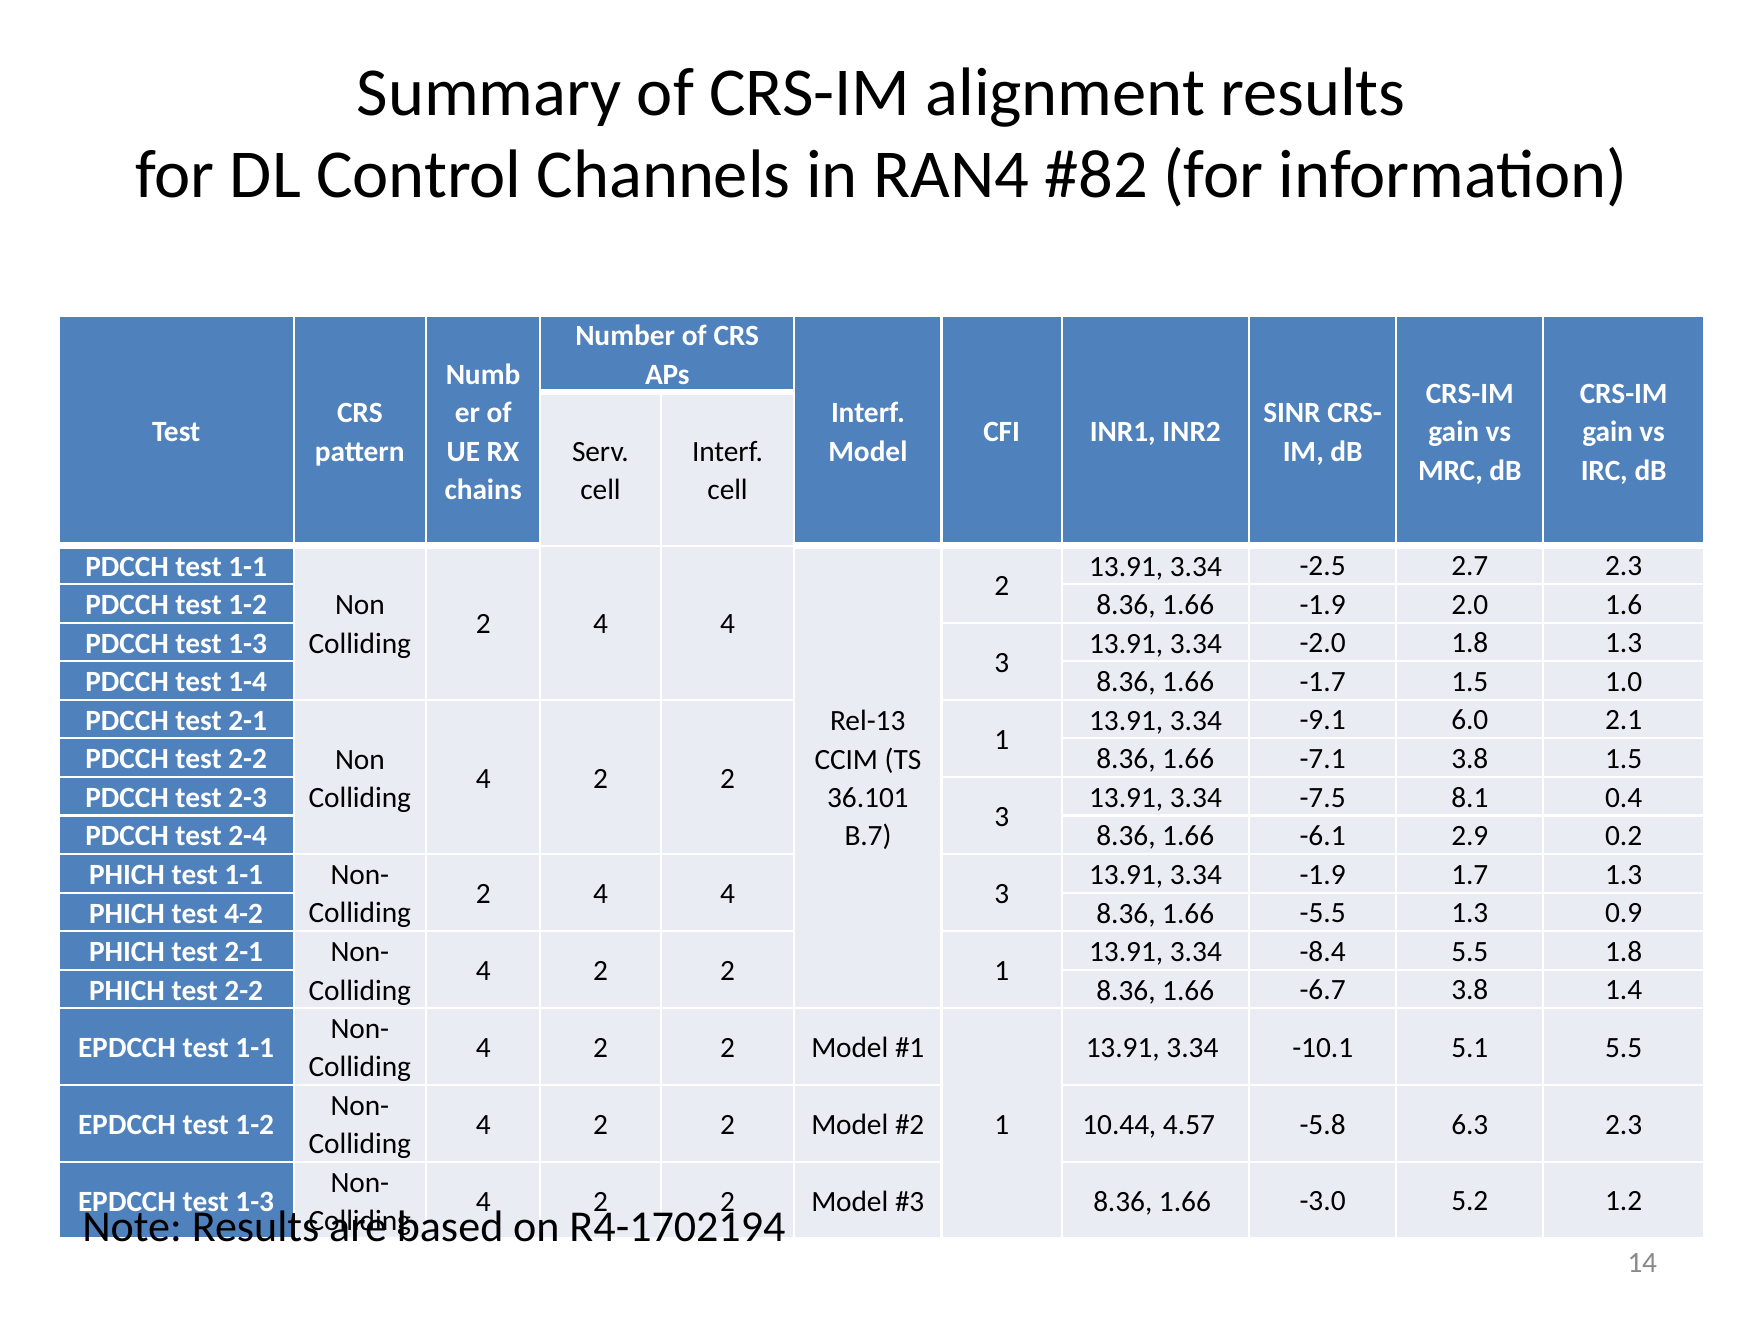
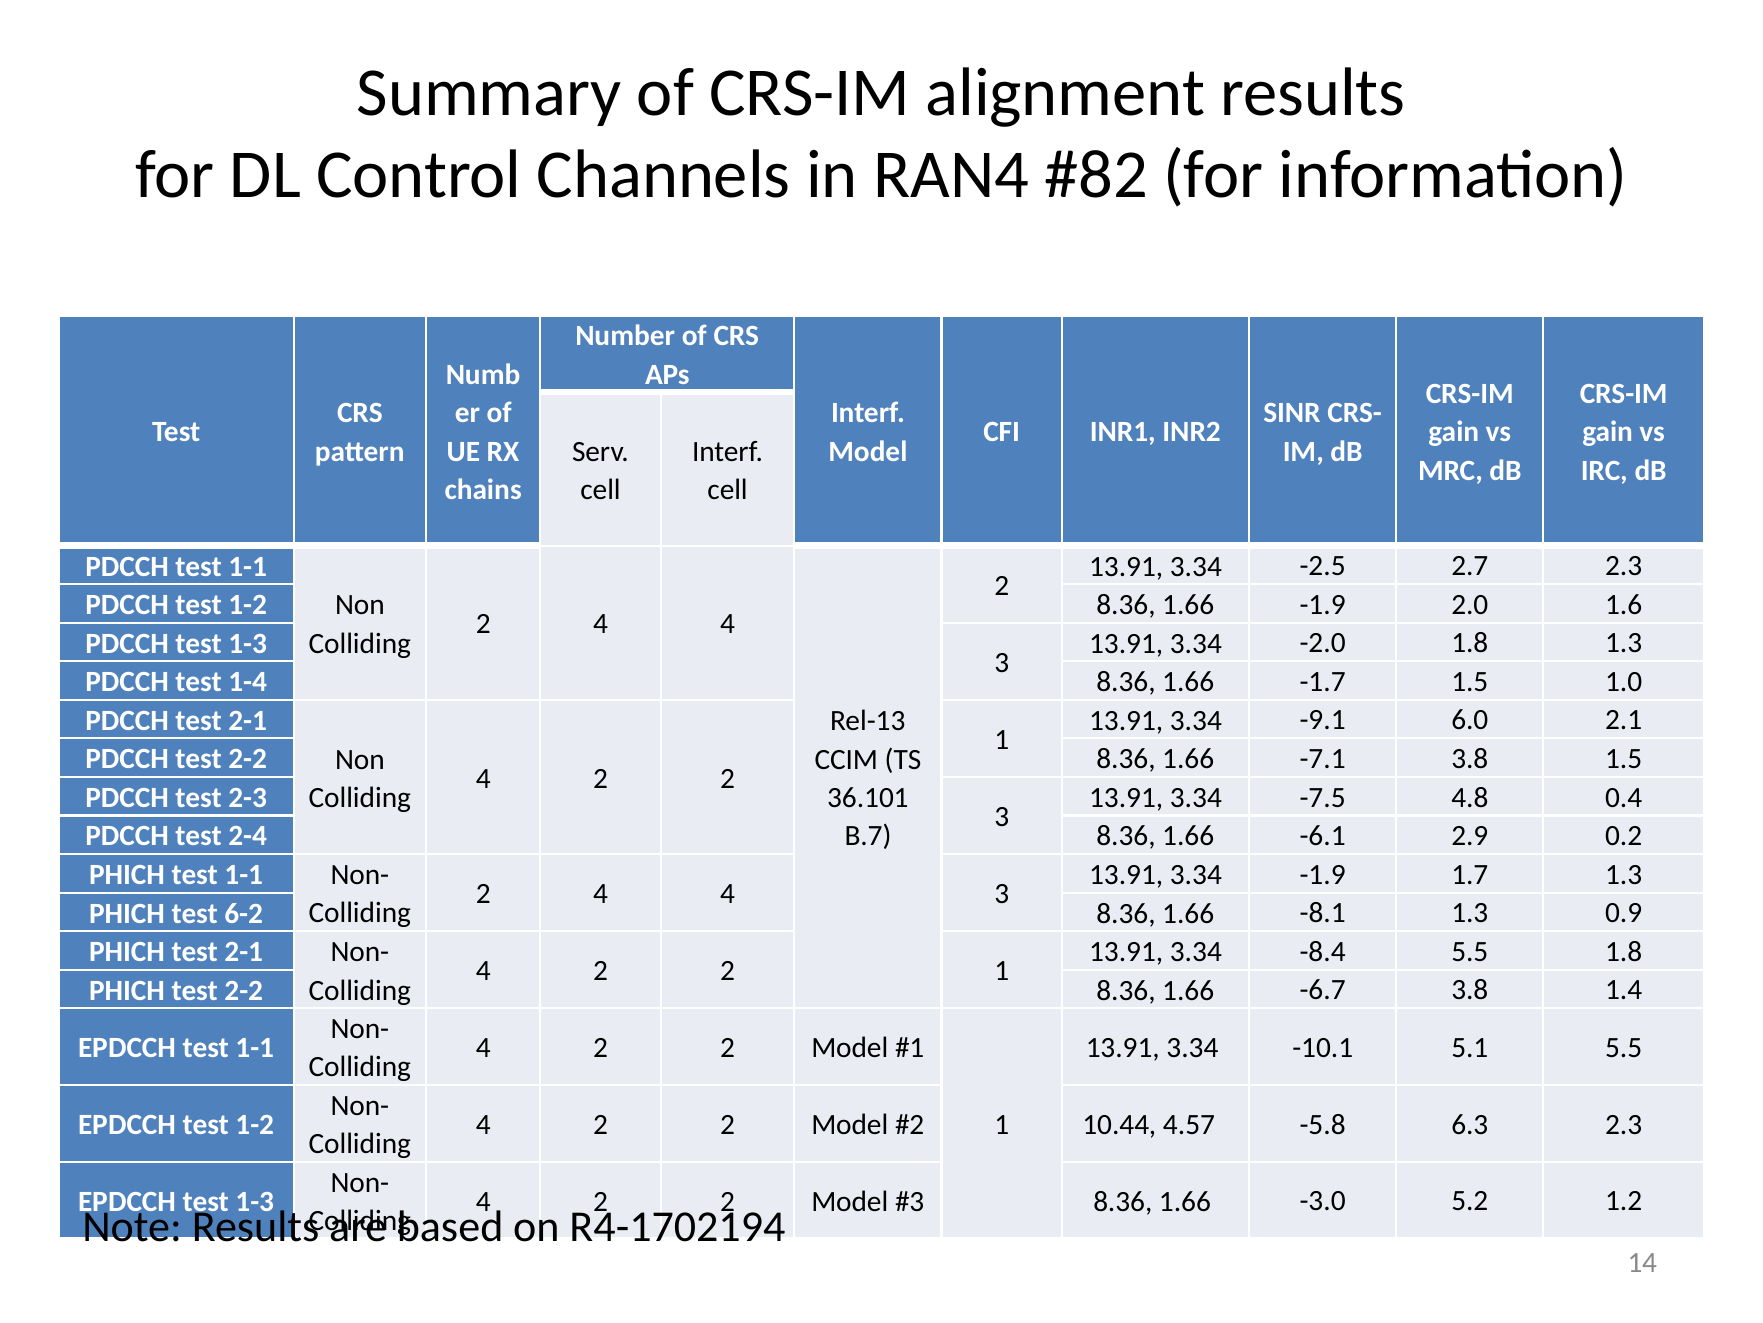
8.1: 8.1 -> 4.8 (1470, 797)
4-2: 4-2 -> 6-2 (244, 913)
-5.5: -5.5 -> -8.1 (1323, 912)
